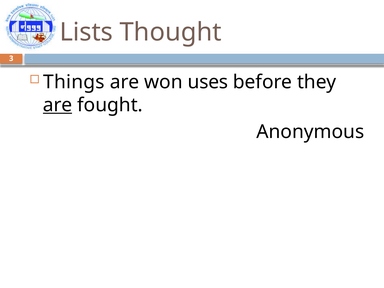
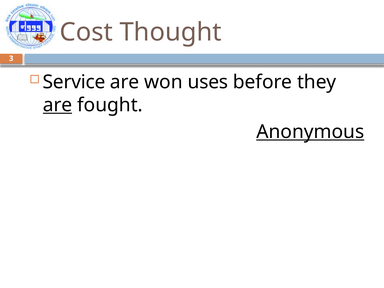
Lists: Lists -> Cost (86, 32)
Things: Things -> Service (74, 82)
Anonymous underline: none -> present (310, 132)
